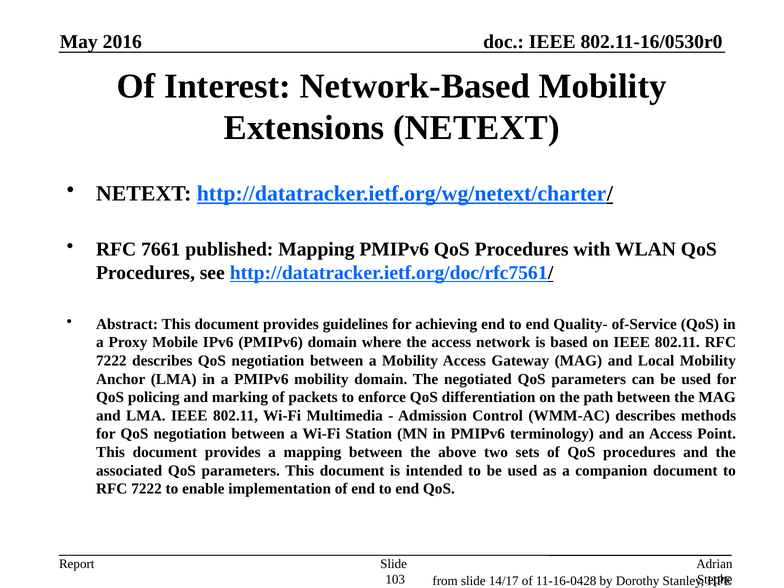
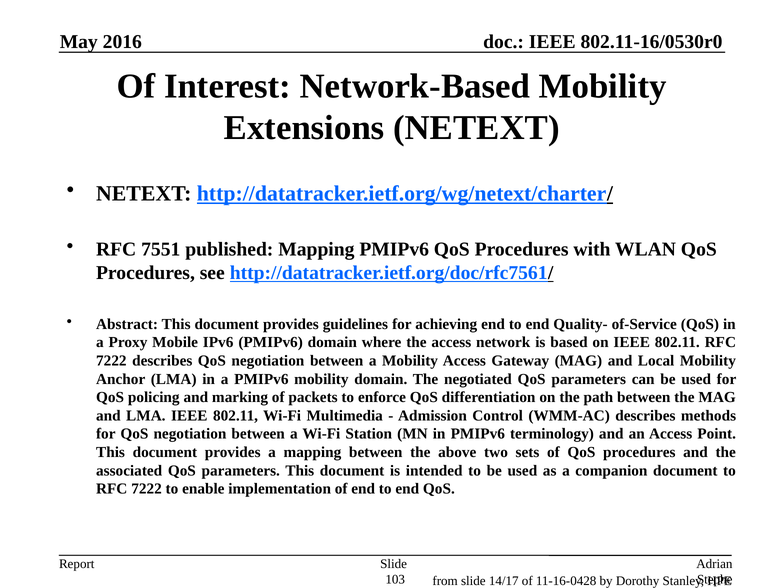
7661: 7661 -> 7551 (161, 249)
